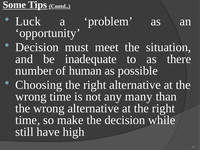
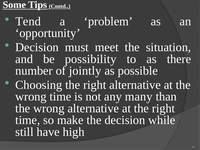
Luck: Luck -> Tend (28, 21)
inadequate: inadequate -> possibility (91, 59)
human: human -> jointly (85, 71)
